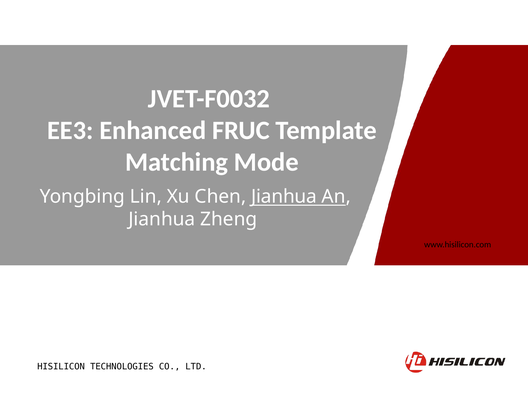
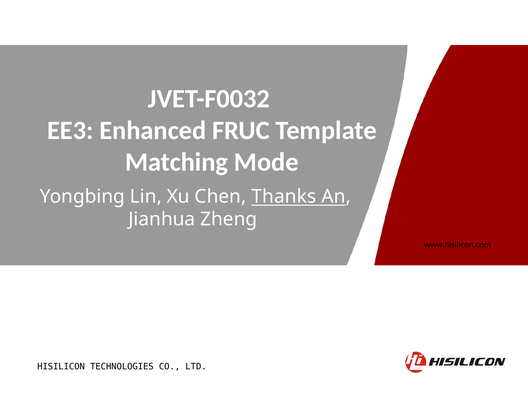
Chen Jianhua: Jianhua -> Thanks (284, 196)
